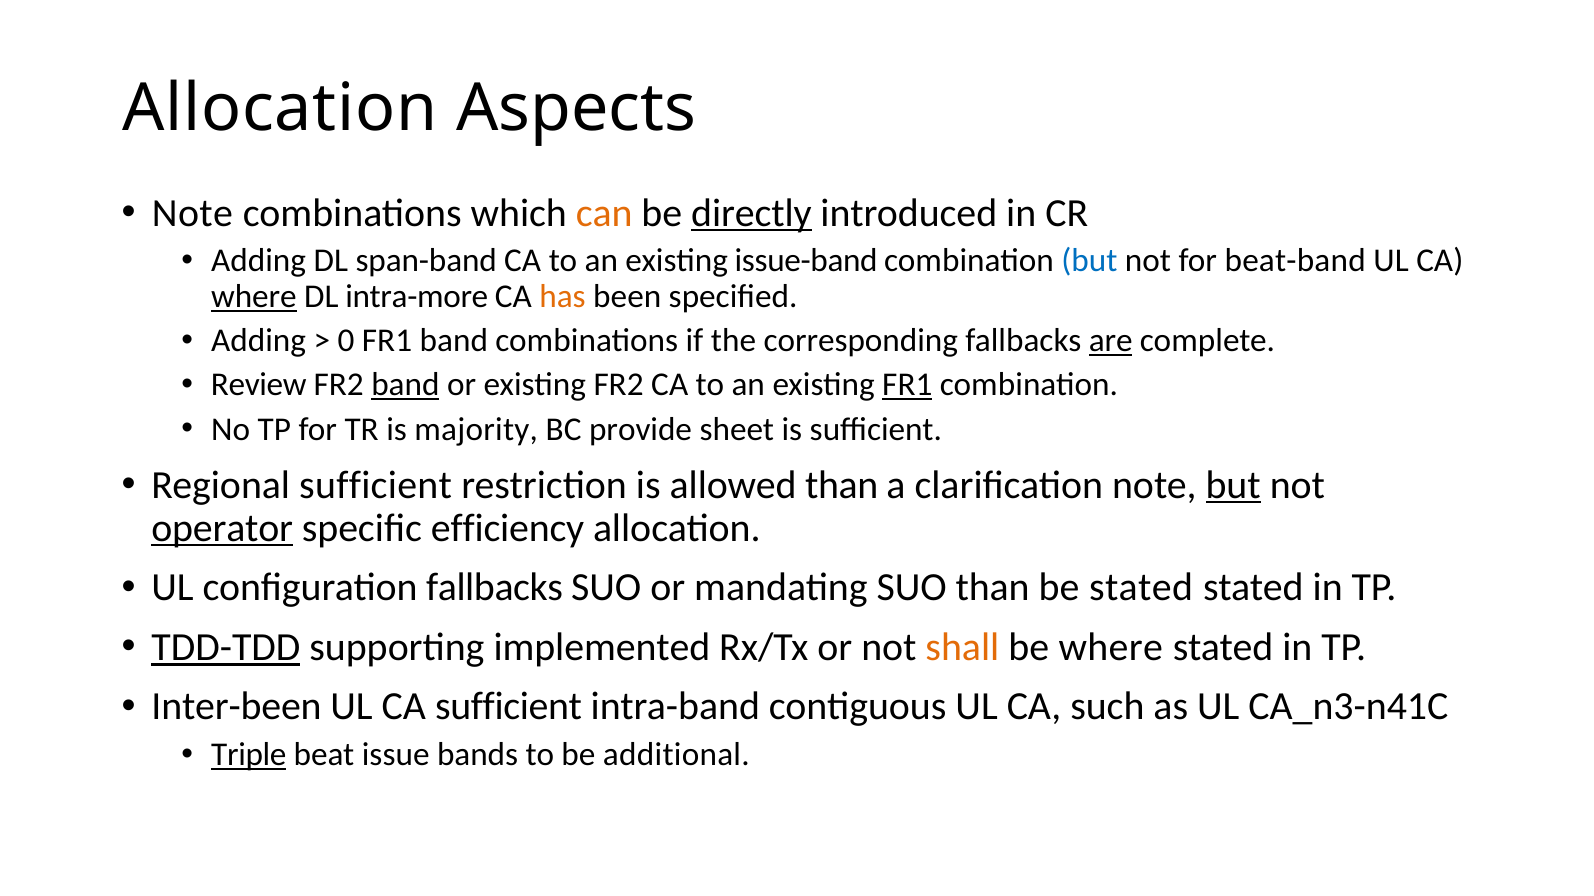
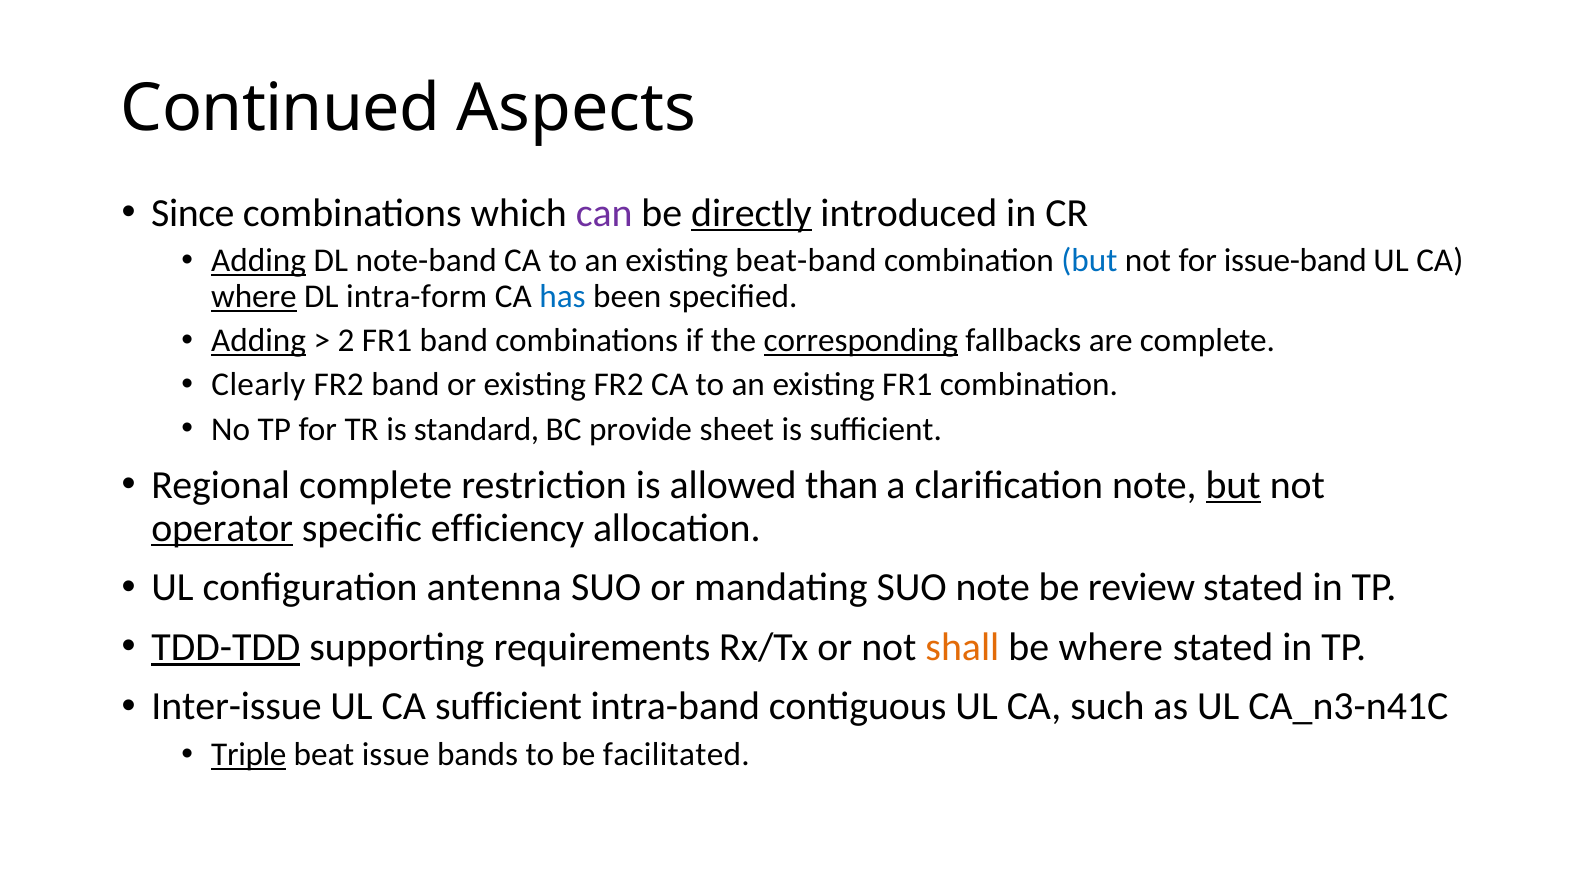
Allocation: Allocation -> Continued (281, 109)
Note: Note -> Since (193, 213)
can colour: orange -> purple (604, 213)
Adding underline: none -> present (259, 261)
span-band: span-band -> note-band (426, 261)
issue-band: issue-band -> beat-band (806, 261)
beat-band: beat-band -> issue-band (1295, 261)
intra-more: intra-more -> intra-form (417, 297)
has colour: orange -> blue (563, 297)
Adding underline: none -> present (259, 341)
0: 0 -> 2 (346, 341)
corresponding underline: none -> present (861, 341)
are underline: present -> none (1111, 341)
Review: Review -> Clearly (258, 385)
band underline: present -> none (405, 385)
FR1 underline: present -> none (907, 385)
majority: majority -> standard (477, 429)
Regional sufficient: sufficient -> complete (376, 485)
configuration fallbacks: fallbacks -> antenna (494, 588)
SUO than: than -> note (993, 588)
be stated: stated -> review (1141, 588)
implemented: implemented -> requirements (602, 648)
Inter-been: Inter-been -> Inter-issue (237, 707)
additional: additional -> facilitated (676, 755)
